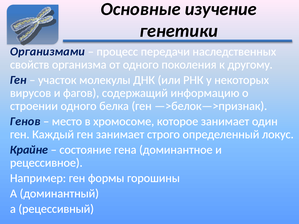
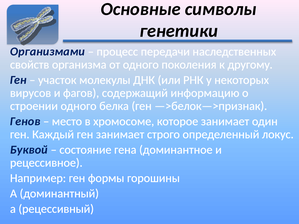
изучение: изучение -> символы (221, 9)
Крайне: Крайне -> Буквой (29, 150)
